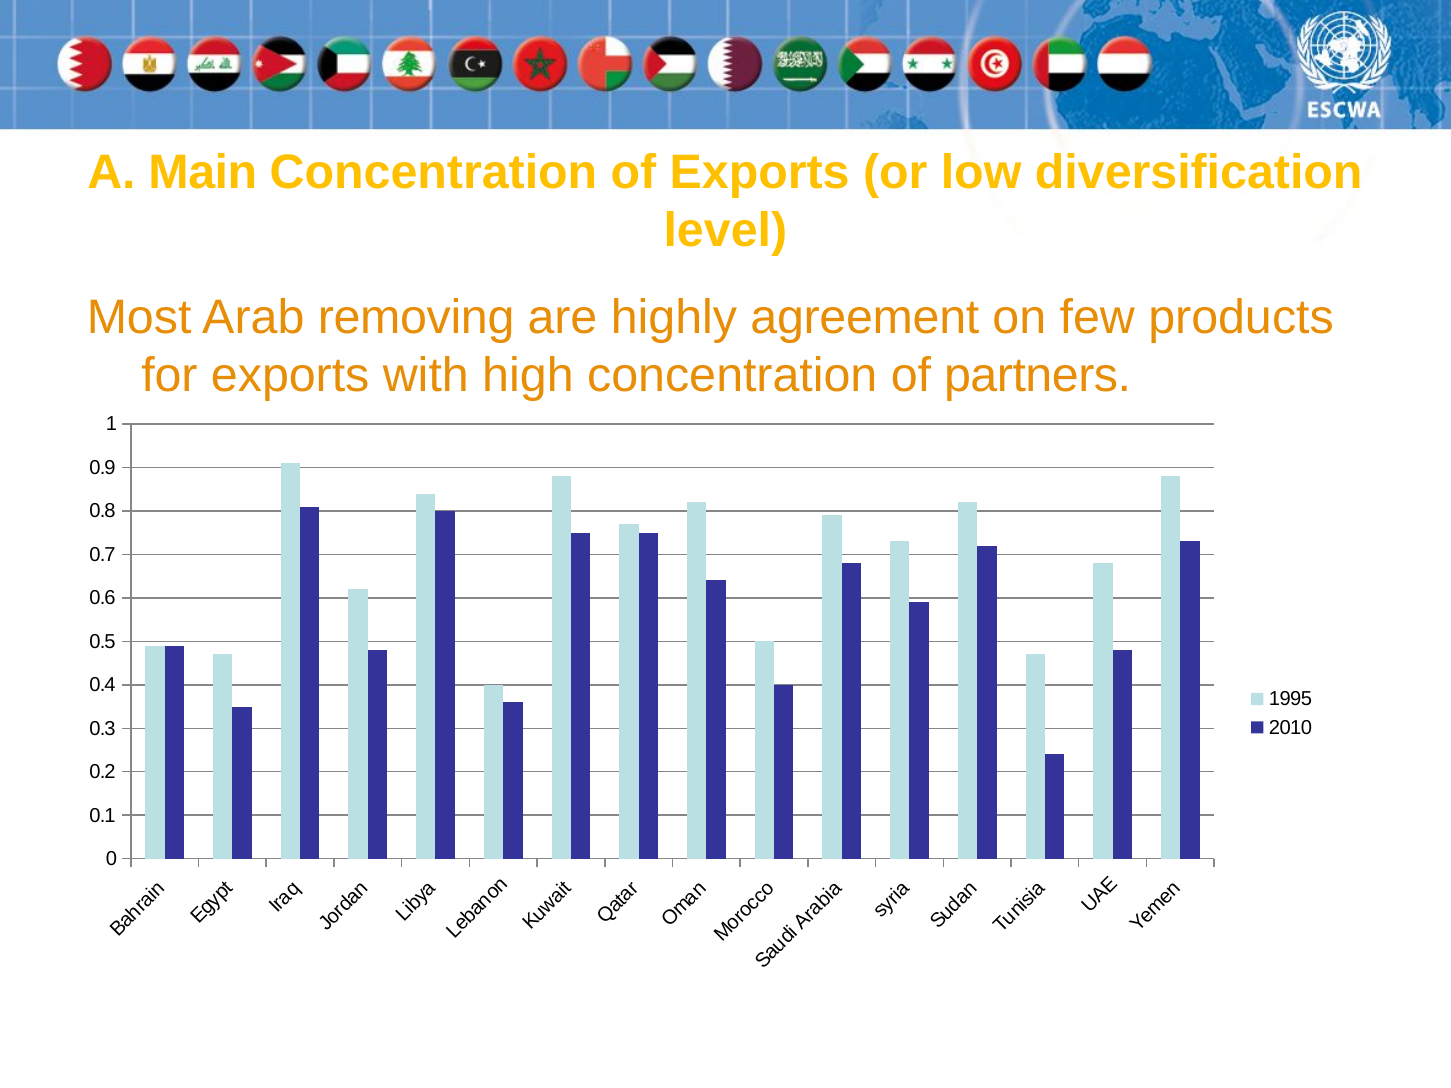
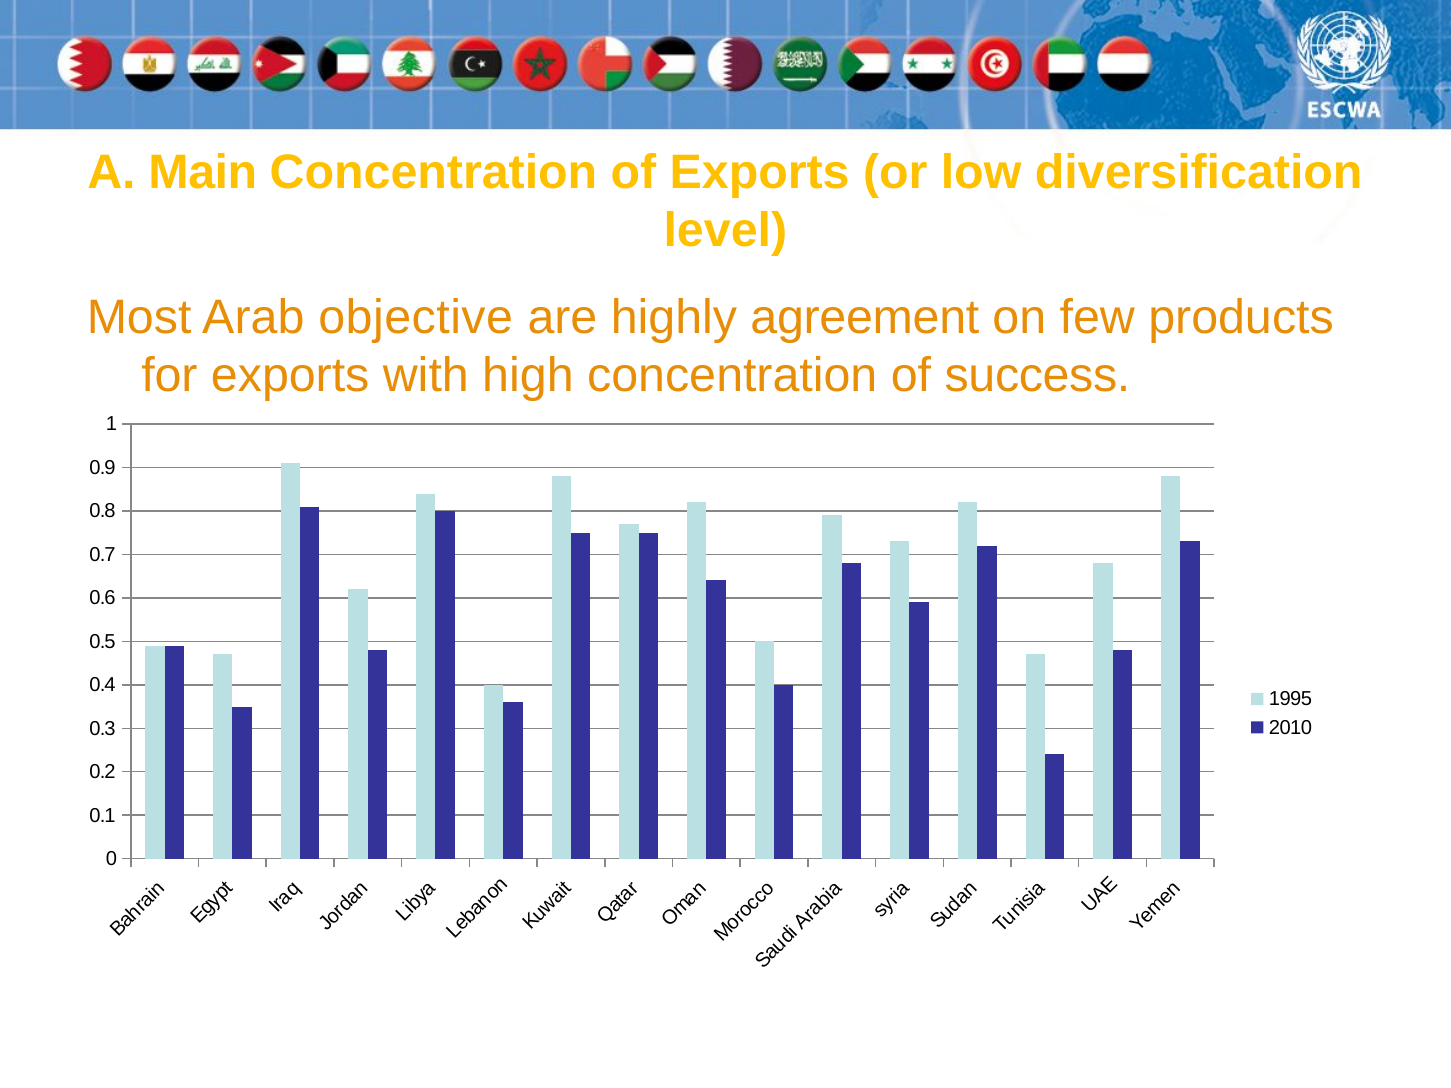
removing: removing -> objective (416, 318)
partners: partners -> success (1037, 376)
